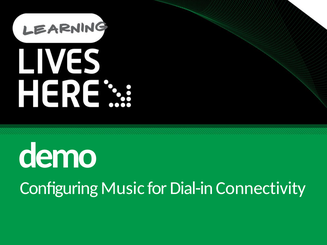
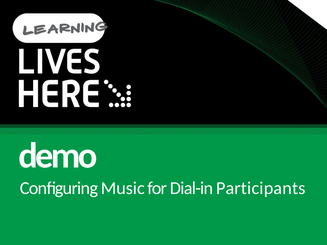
Connectivity: Connectivity -> Participants (261, 188)
